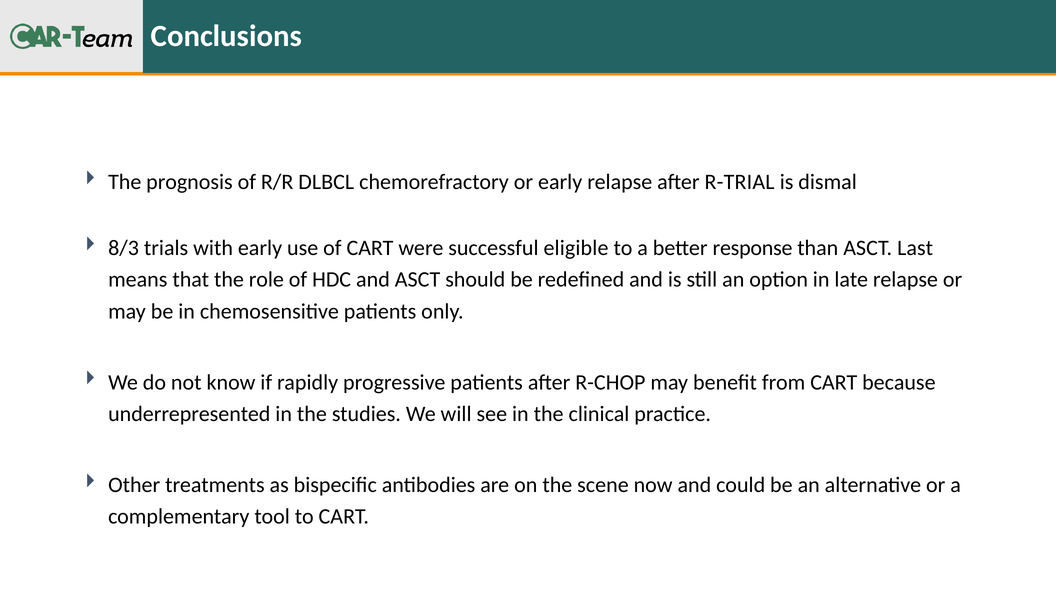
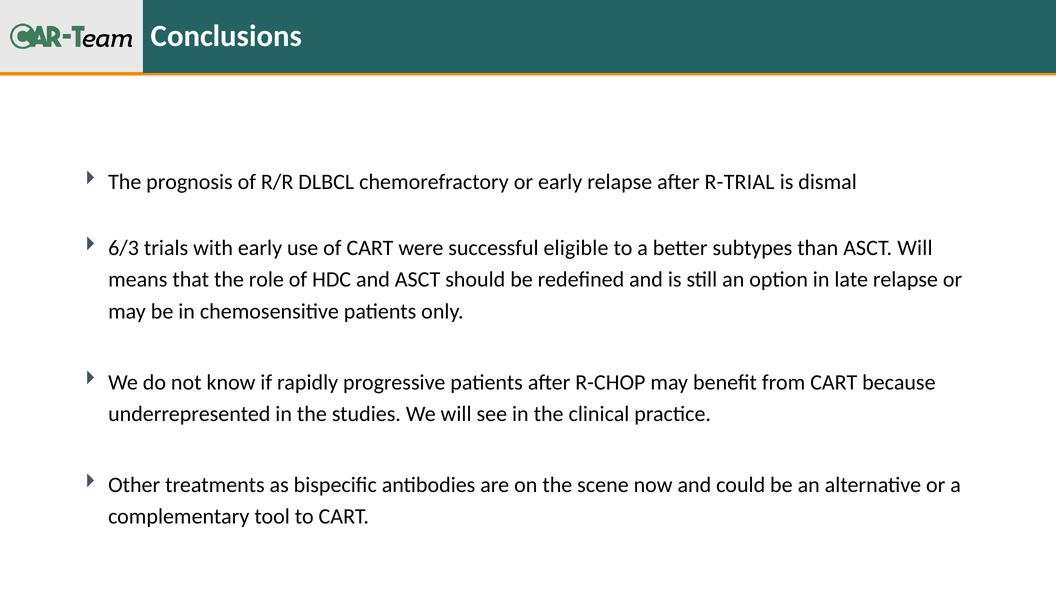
8/3: 8/3 -> 6/3 (124, 248)
response: response -> subtypes (752, 248)
ASCT Last: Last -> Will (915, 248)
